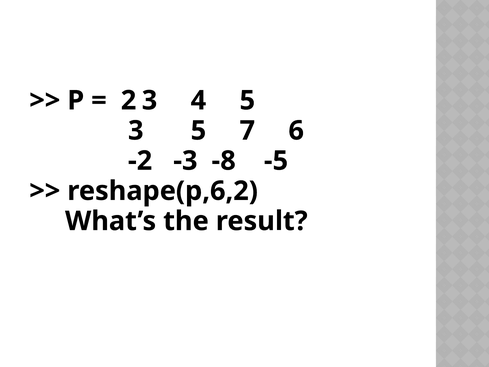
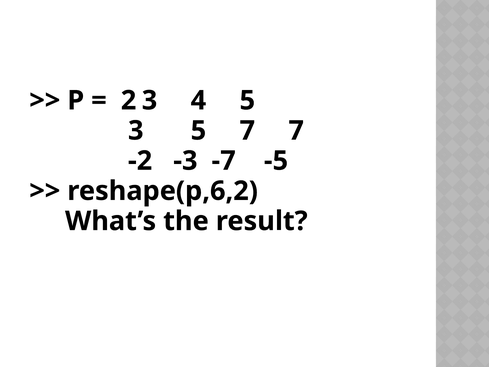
7 6: 6 -> 7 (296, 131)
-8: -8 -> -7 (224, 161)
